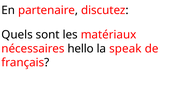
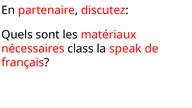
hello: hello -> class (81, 49)
